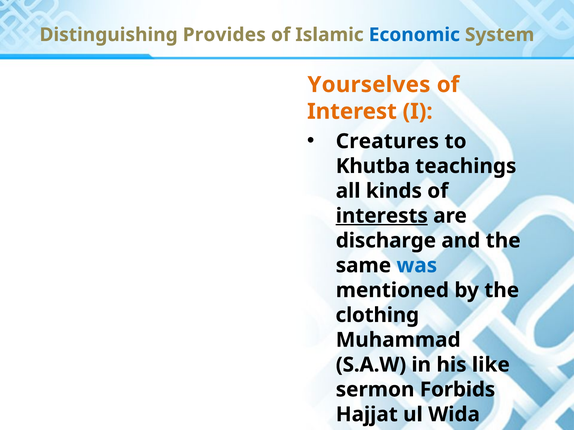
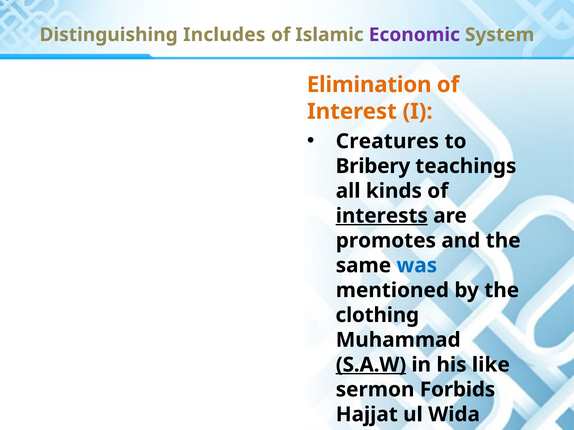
Provides: Provides -> Includes (224, 35)
Economic colour: blue -> purple (414, 35)
Yourselves: Yourselves -> Elimination (369, 85)
Khutba: Khutba -> Bribery (373, 166)
discharge: discharge -> promotes (386, 241)
S.A.W underline: none -> present (371, 365)
